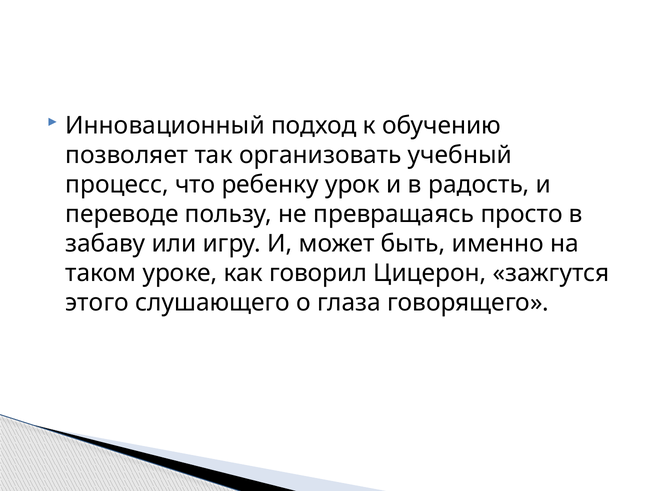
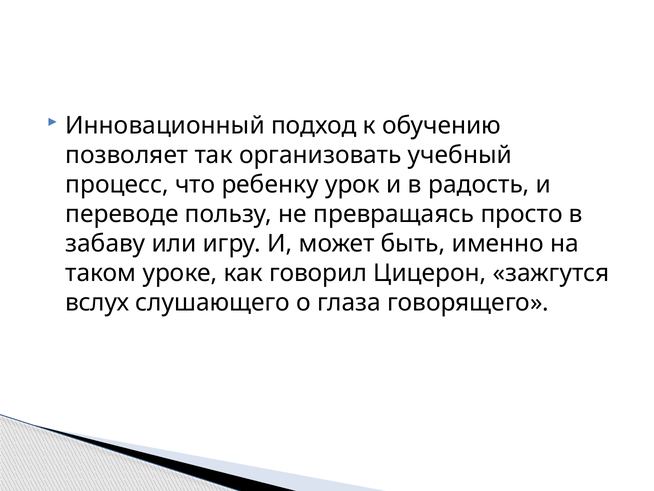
этого: этого -> вслух (97, 302)
